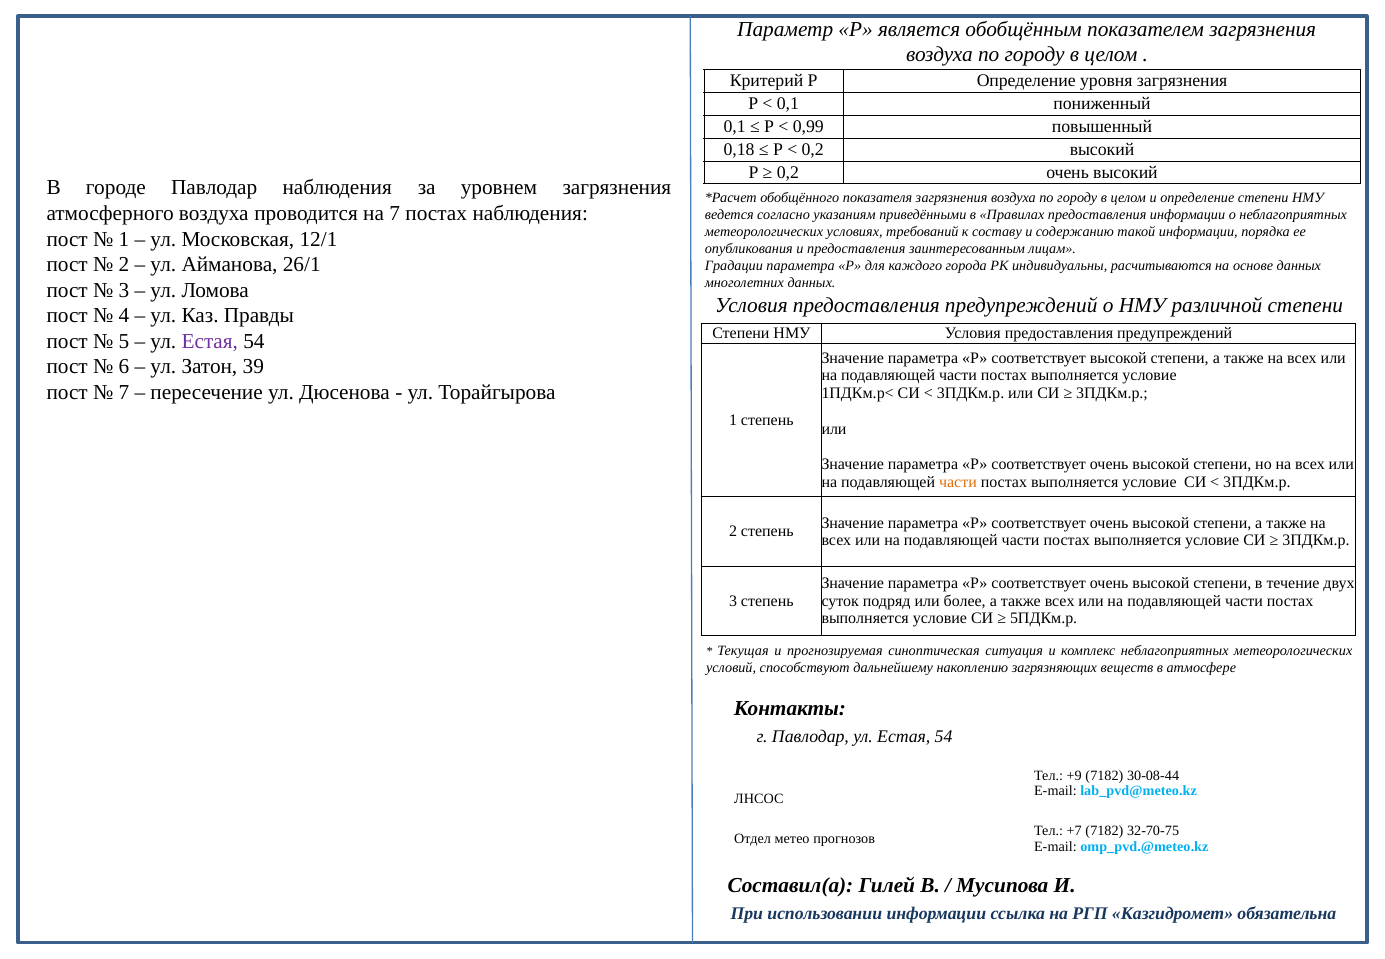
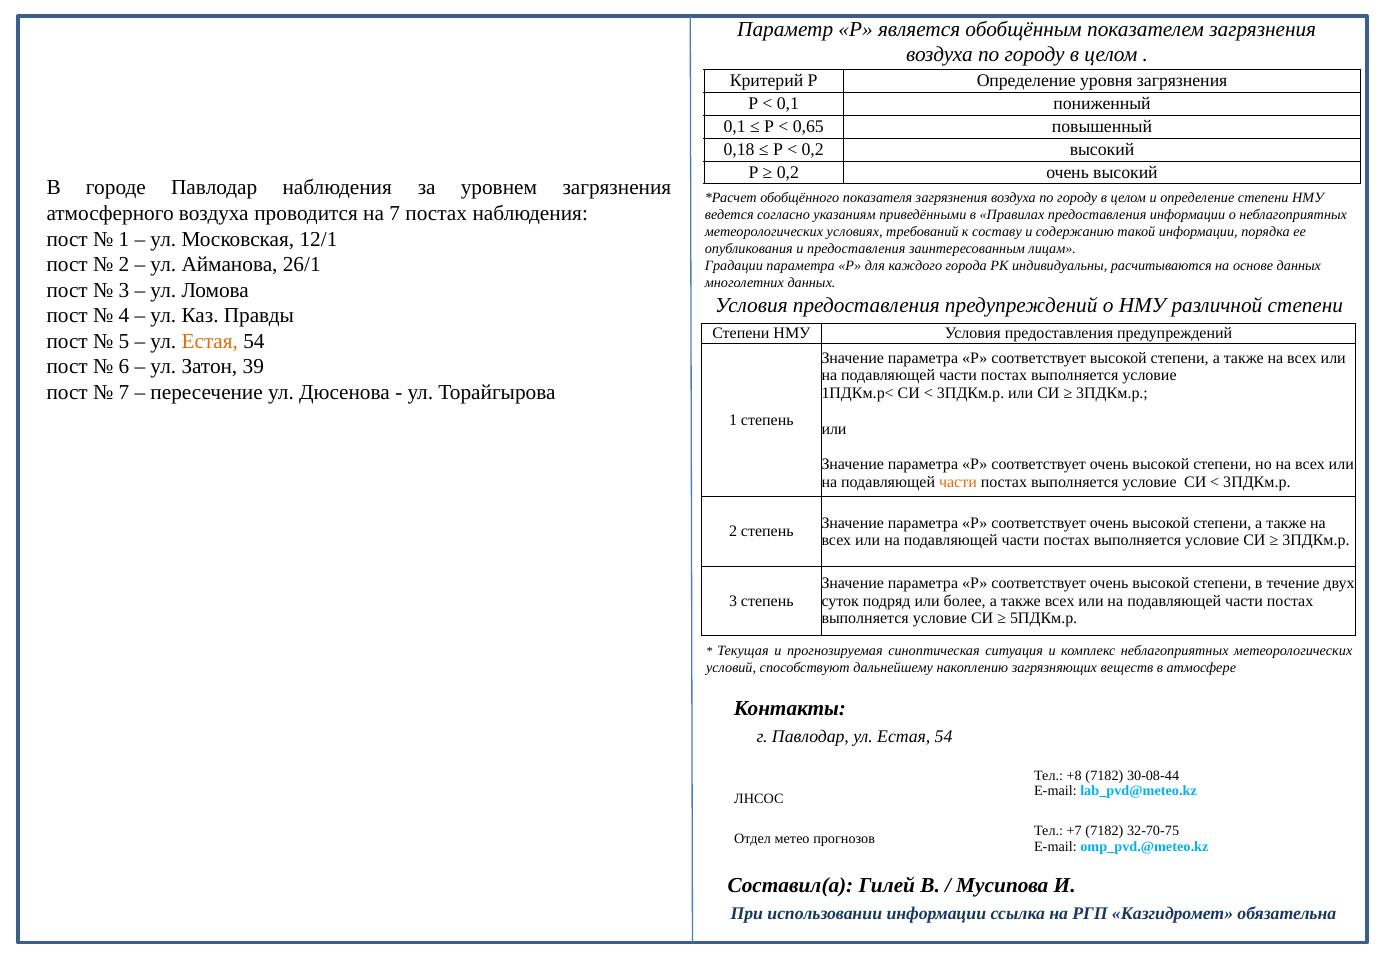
0,99: 0,99 -> 0,65 (808, 127)
Естая colour: purple -> orange (210, 341)
+9: +9 -> +8 (1074, 775)
